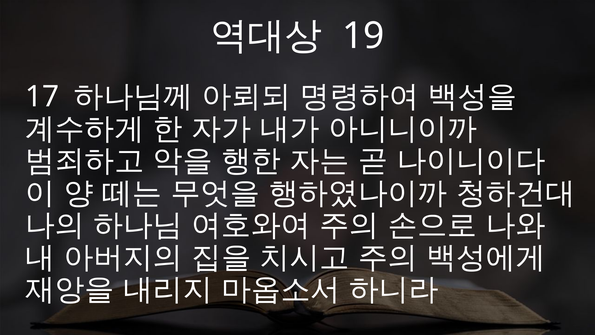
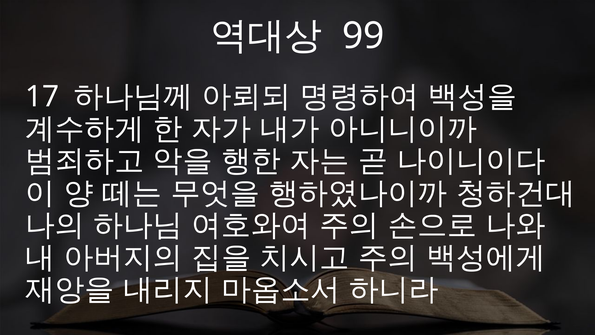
19: 19 -> 99 (363, 36)
